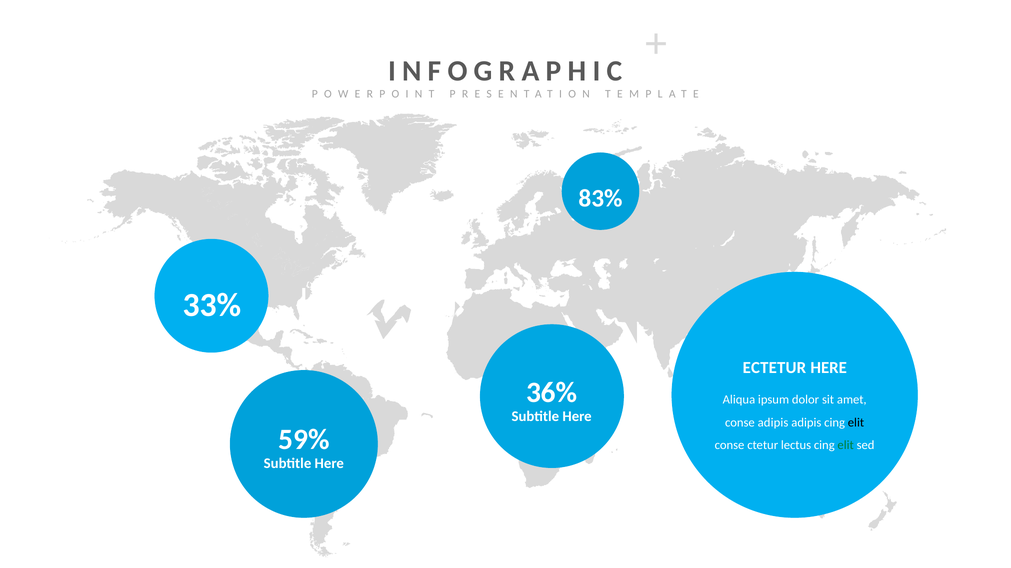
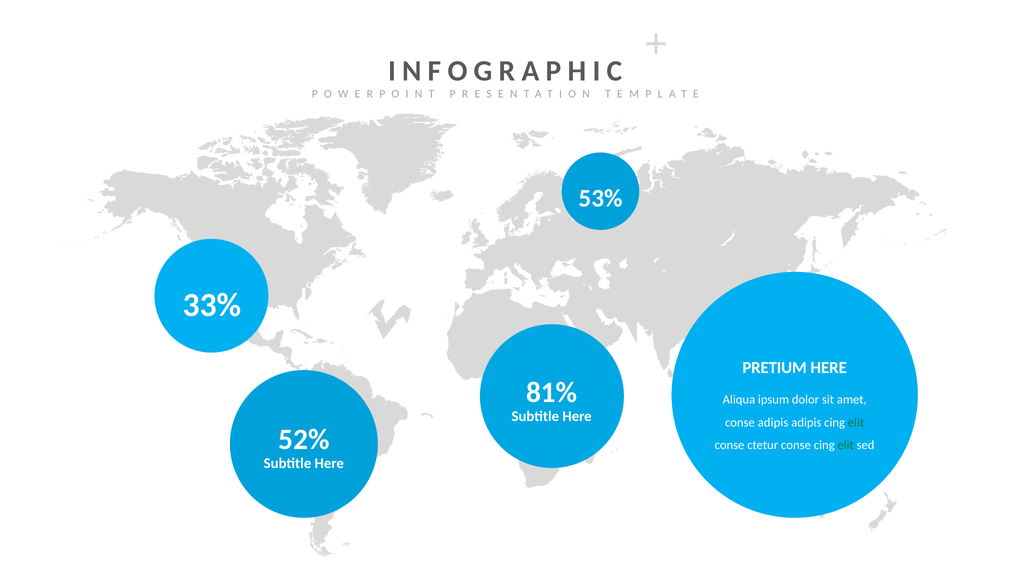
83%: 83% -> 53% (600, 199)
ECTETUR: ECTETUR -> PRETIUM (775, 368)
36%: 36% -> 81% (552, 393)
elit colour: black -> green (856, 423)
59%: 59% -> 52% (304, 440)
ctetur lectus: lectus -> conse (796, 446)
